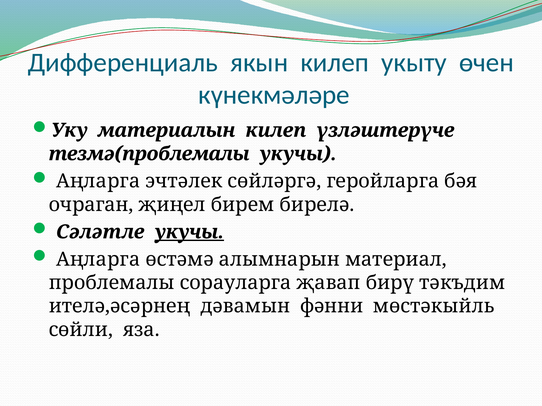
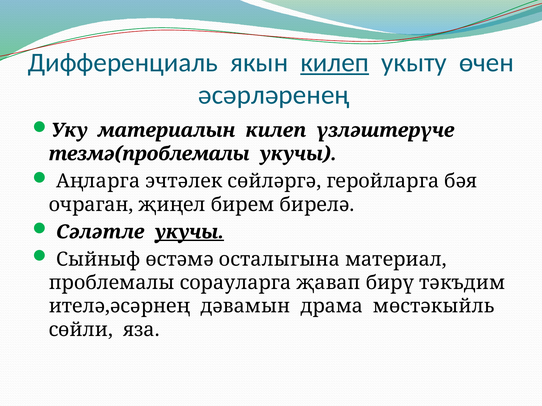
килеп underline: none -> present (335, 63)
күнекмәләре: күнекмәләре -> әсәрләренең (274, 95)
Аңларга: Аңларга -> Сыйныф (98, 260)
алымнарын: алымнарын -> осталыгына (279, 260)
фәнни: фәнни -> драма (332, 307)
